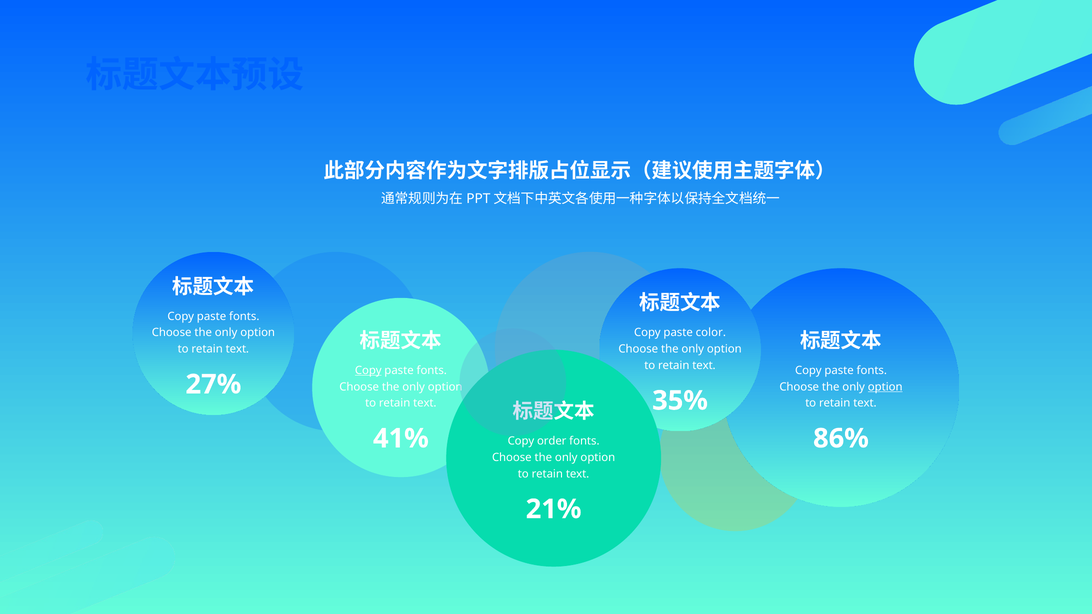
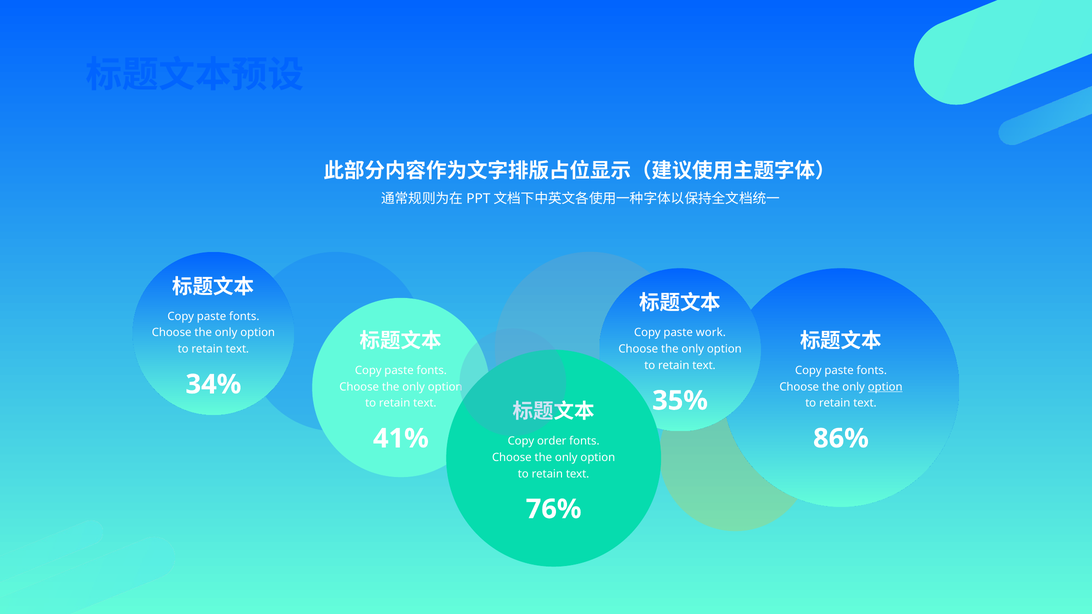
color: color -> work (711, 333)
Copy underline: present -> none (368, 371)
27%: 27% -> 34% (213, 385)
21%: 21% -> 76% (554, 509)
